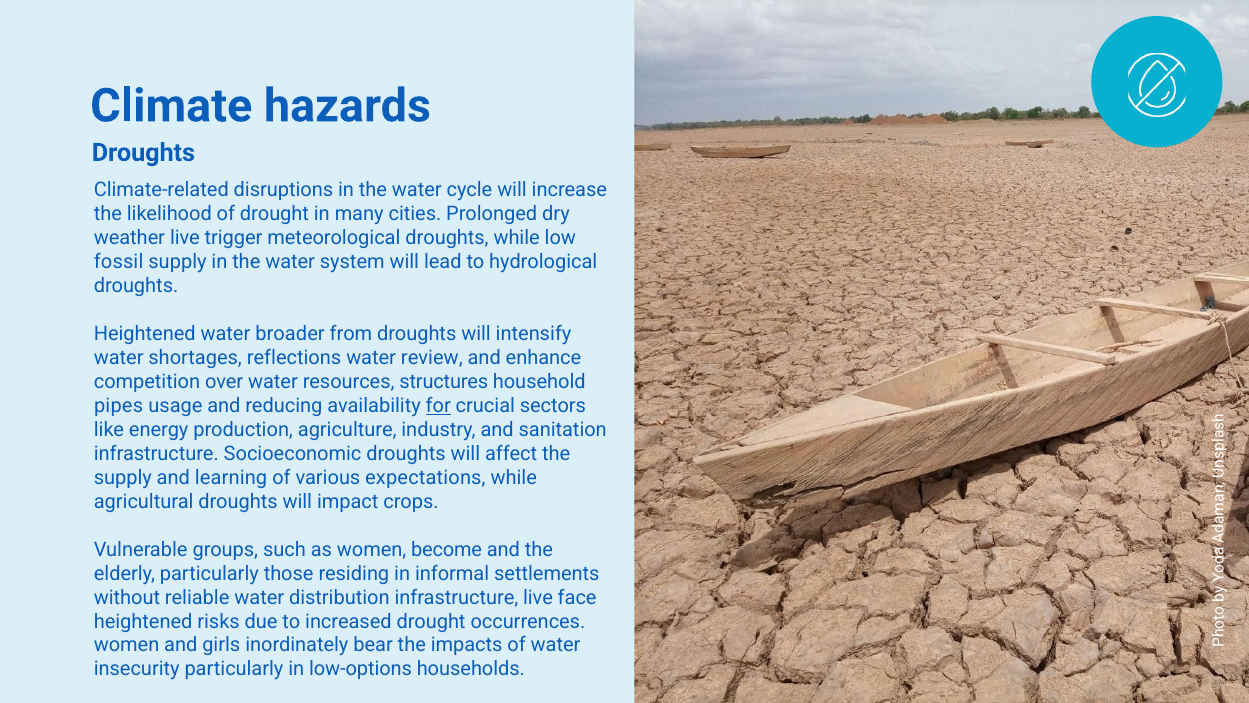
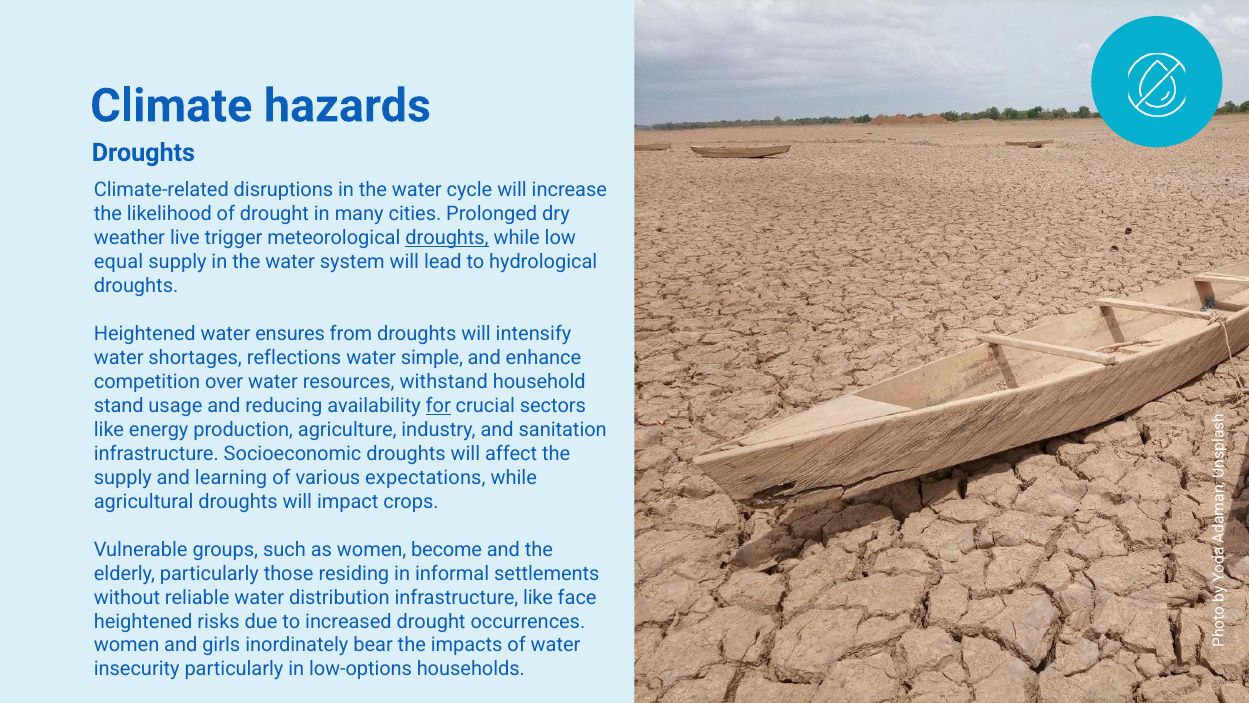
droughts underline: none -> present (447, 237)
fossil: fossil -> equal (119, 261)
broader: broader -> ensures (290, 333)
review: review -> simple (432, 357)
structures: structures -> withstand (444, 381)
pipes: pipes -> stand (119, 405)
infrastructure live: live -> like (538, 597)
